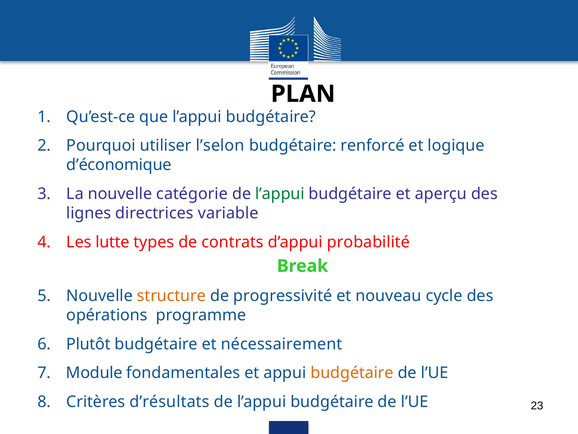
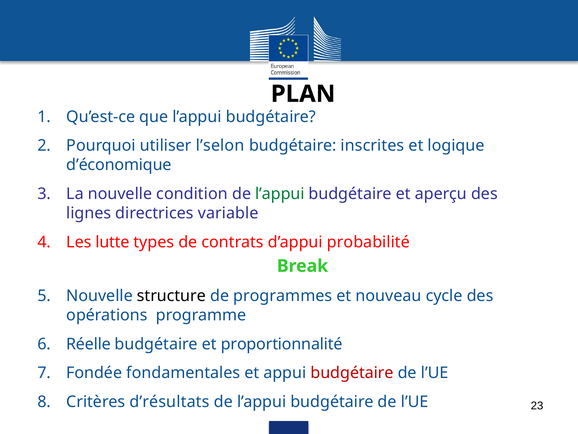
renforcé: renforcé -> inscrites (372, 146)
catégorie: catégorie -> condition (192, 194)
structure colour: orange -> black (171, 295)
progressivité: progressivité -> programmes (283, 295)
Plutôt: Plutôt -> Réelle (88, 344)
nécessairement: nécessairement -> proportionnalité (282, 344)
Module: Module -> Fondée (94, 373)
budgétaire colour: orange -> red (352, 373)
